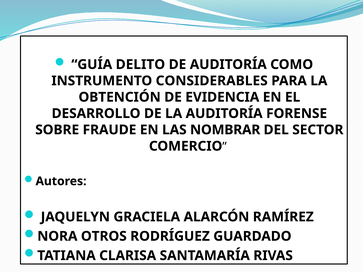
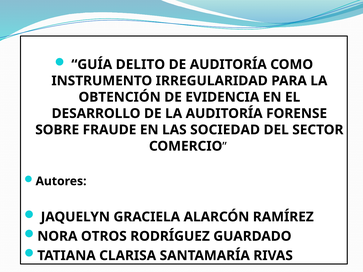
CONSIDERABLES: CONSIDERABLES -> IRREGULARIDAD (212, 81)
NOMBRAR: NOMBRAR -> SOCIEDAD (225, 130)
